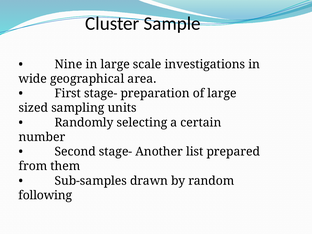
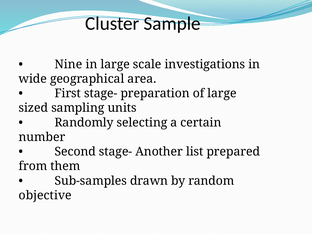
following: following -> objective (45, 195)
